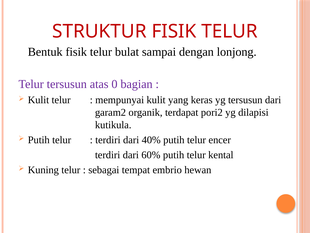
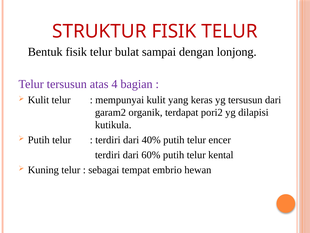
0: 0 -> 4 (114, 84)
